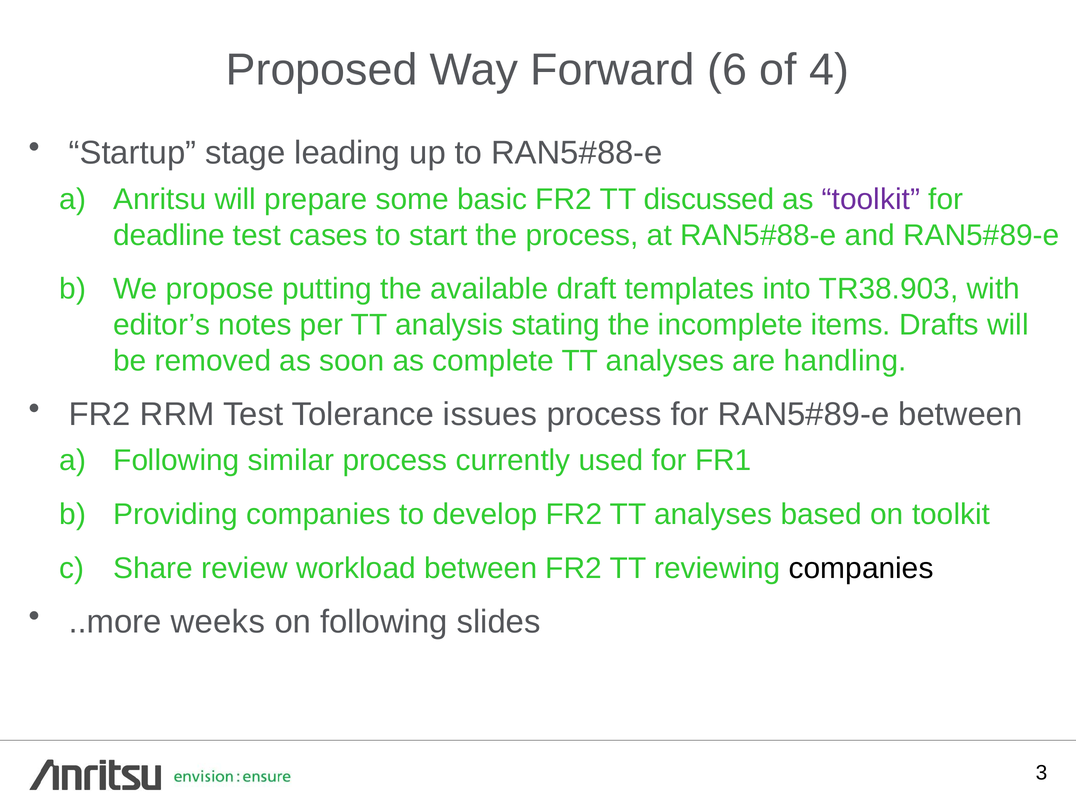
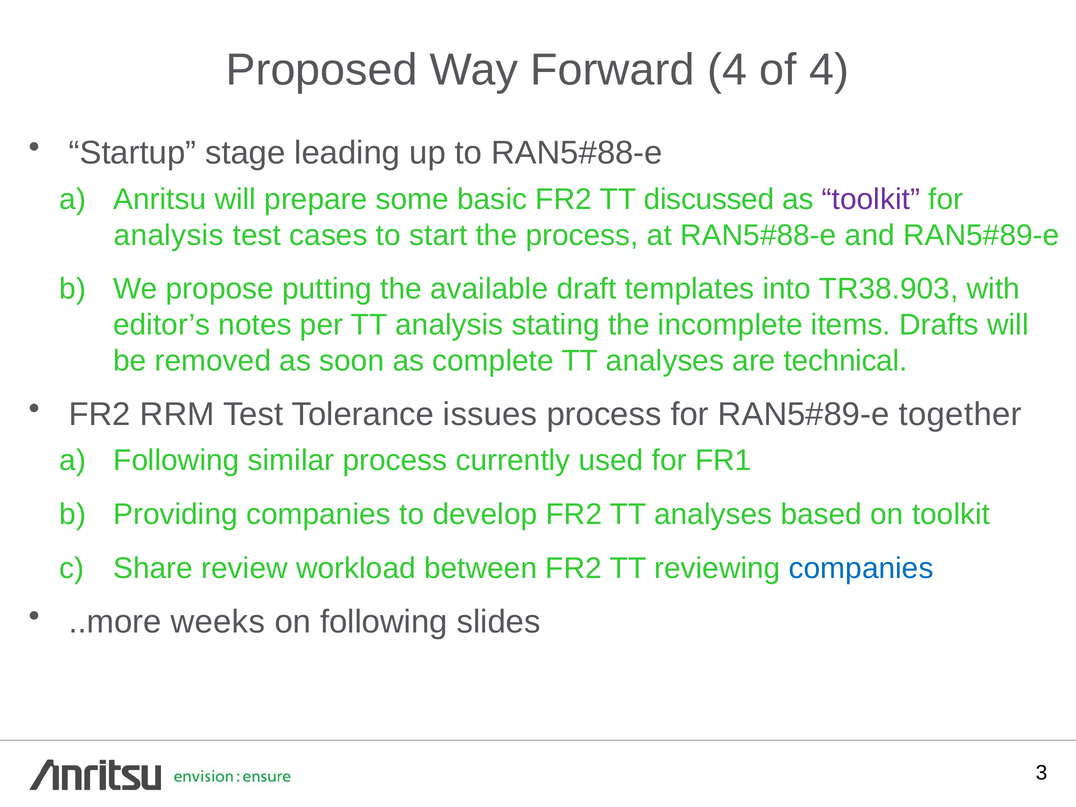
Forward 6: 6 -> 4 (727, 70)
deadline: deadline -> analysis (169, 235)
handling: handling -> technical (846, 361)
between: between -> together (960, 414)
companies colour: black -> blue (861, 568)
